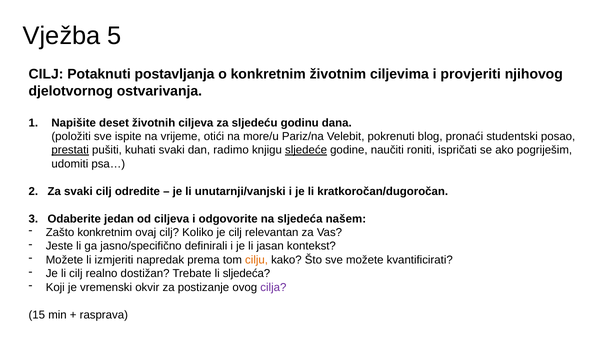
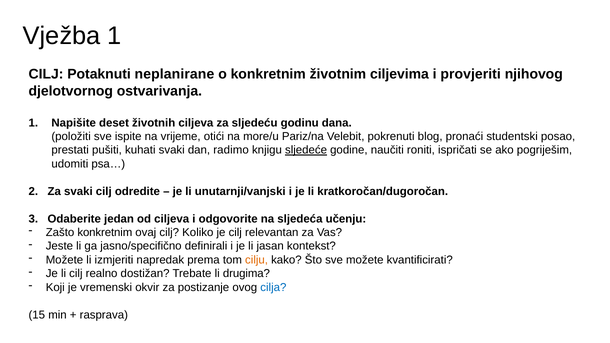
Vježba 5: 5 -> 1 (115, 36)
postavljanja: postavljanja -> neplanirane (174, 74)
prestati underline: present -> none (70, 150)
našem: našem -> učenju (346, 219)
li sljedeća: sljedeća -> drugima (246, 274)
cilja colour: purple -> blue (273, 287)
